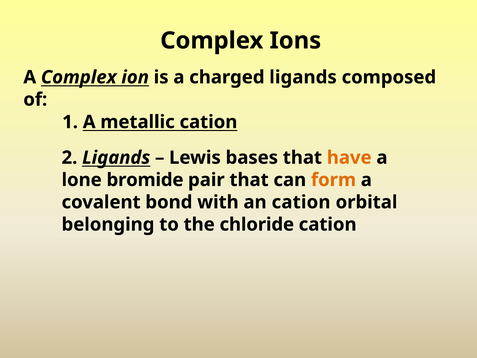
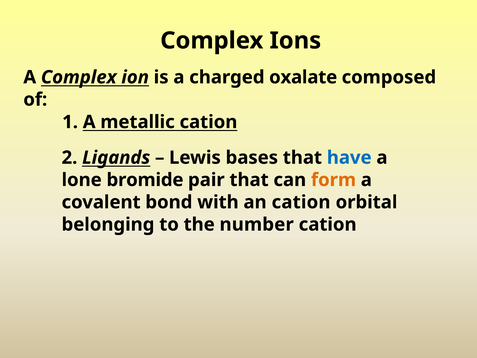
charged ligands: ligands -> oxalate (303, 77)
have colour: orange -> blue (349, 158)
chloride: chloride -> number (257, 224)
